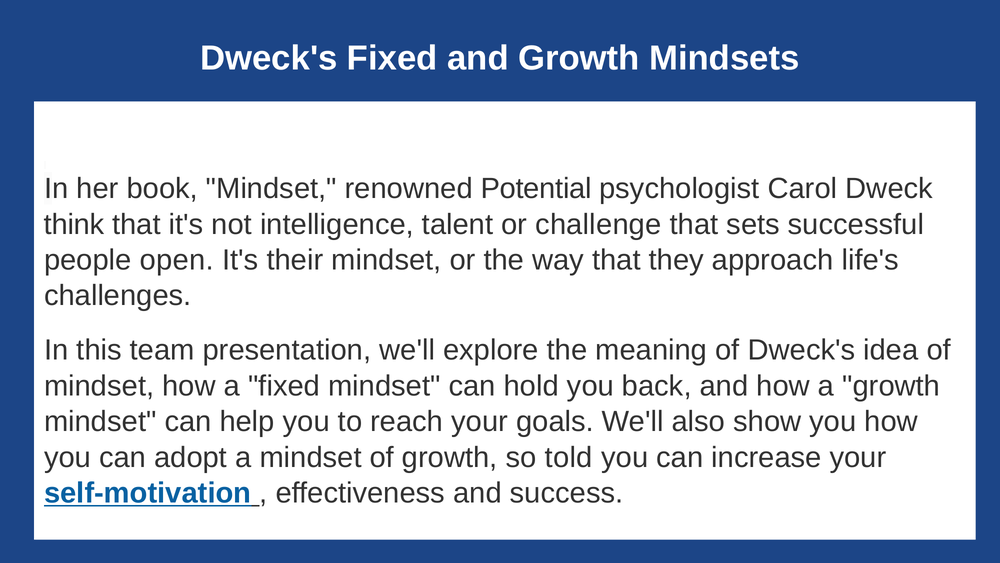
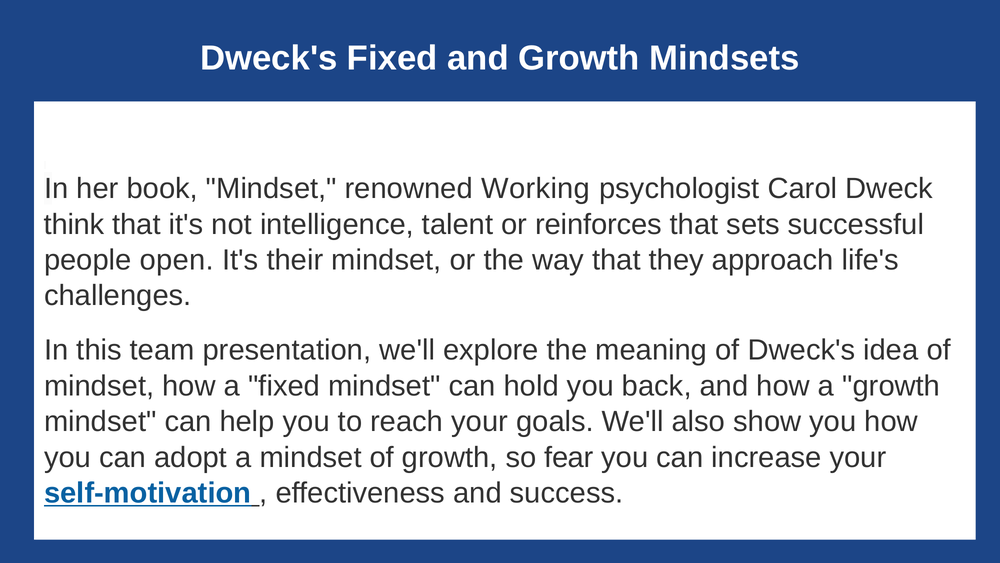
Potential: Potential -> Working (536, 189)
challenge: challenge -> reinforces (599, 224)
told: told -> fear (569, 457)
